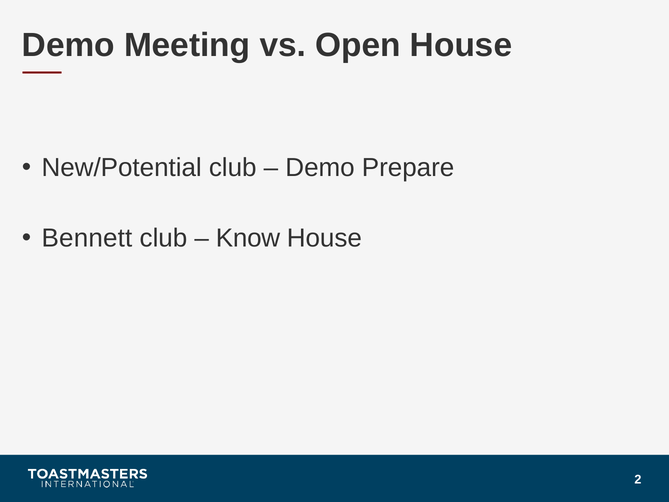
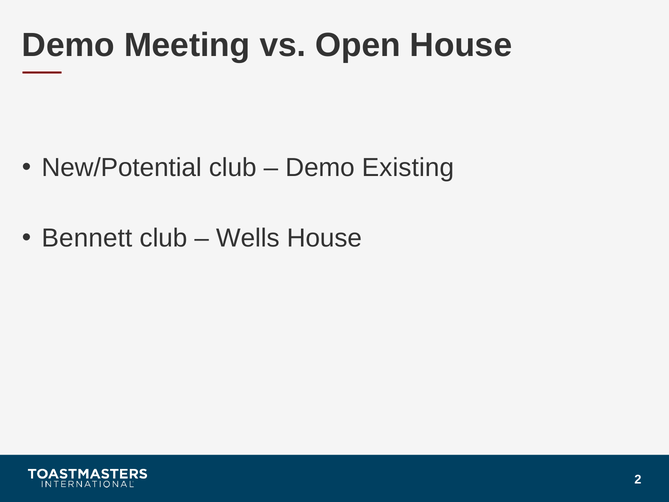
Prepare: Prepare -> Existing (408, 168)
Know: Know -> Wells (248, 238)
